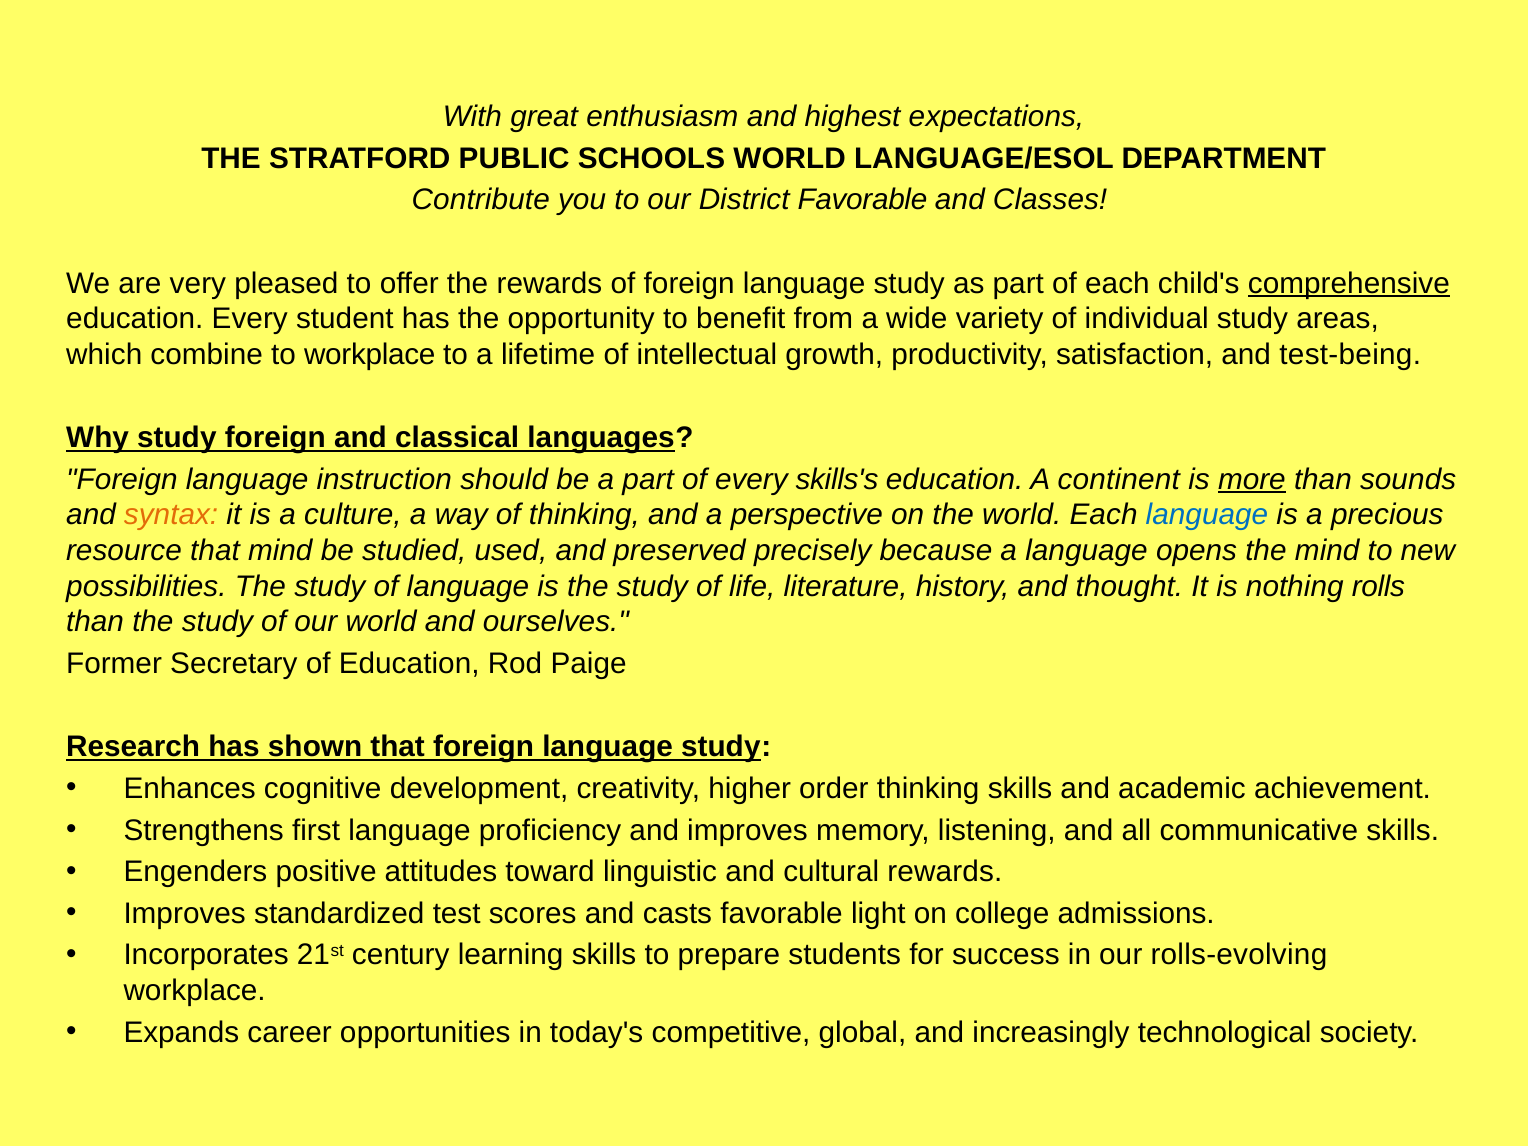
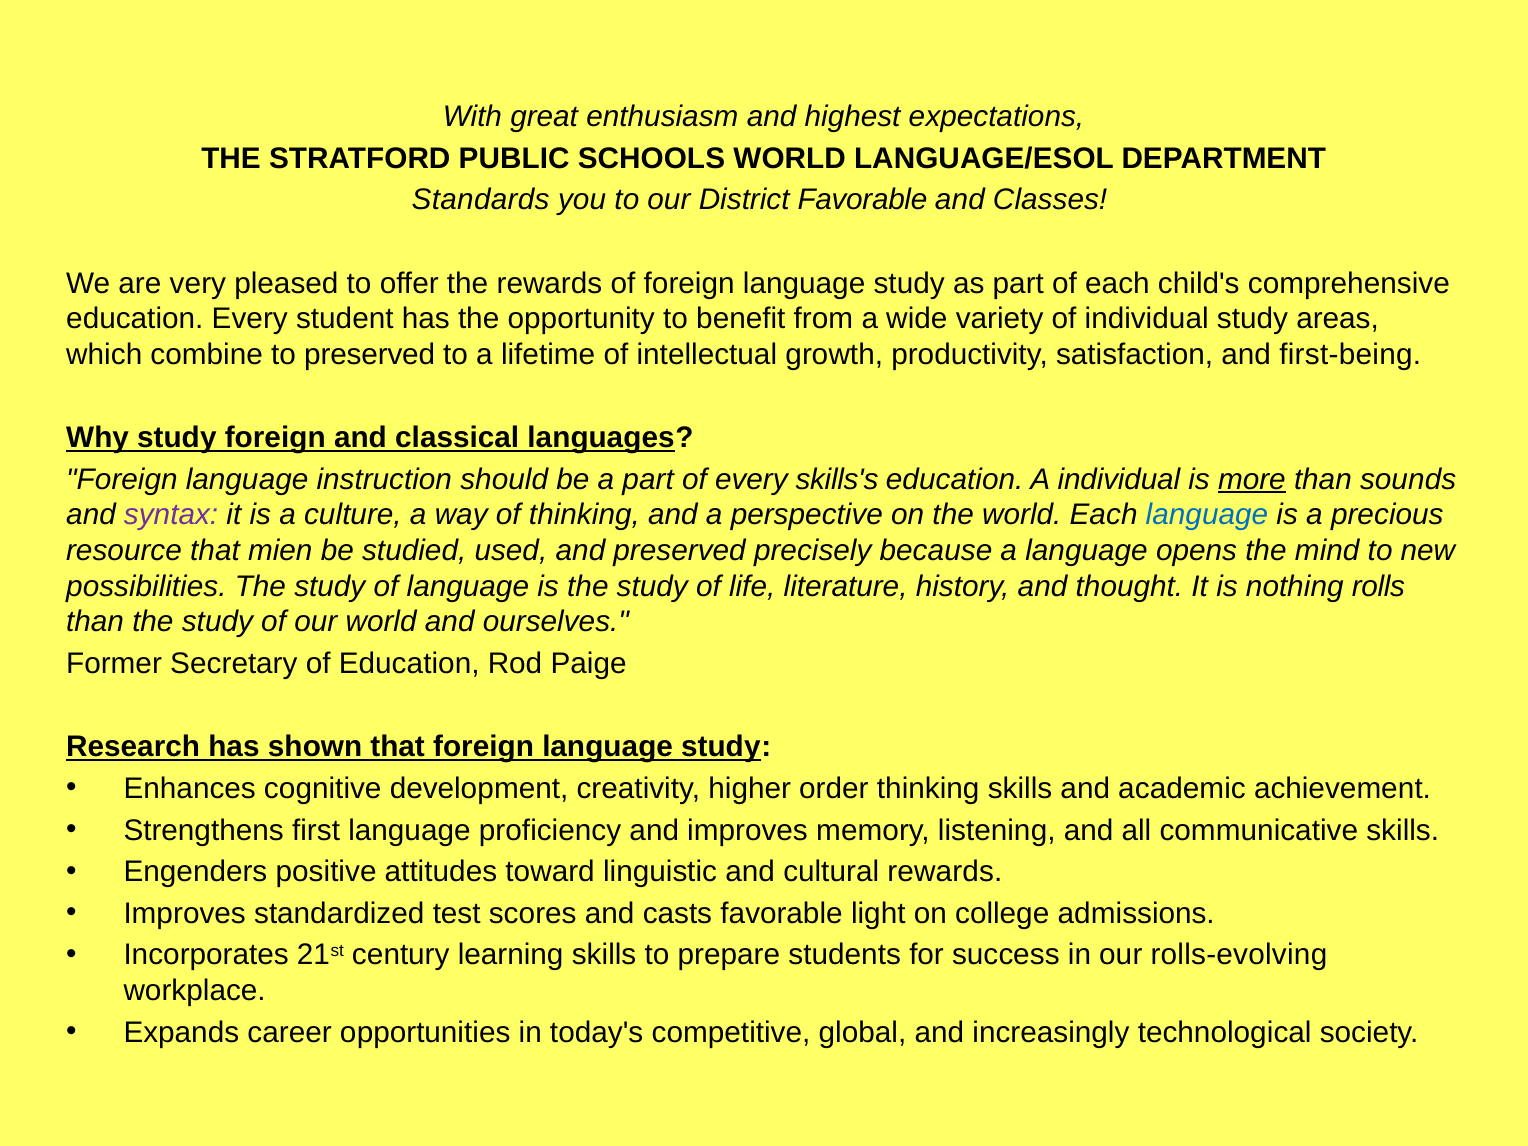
Contribute: Contribute -> Standards (481, 200)
comprehensive underline: present -> none (1349, 283)
to workplace: workplace -> preserved (370, 355)
test-being: test-being -> first-being (1350, 355)
A continent: continent -> individual (1119, 479)
syntax colour: orange -> purple (171, 515)
that mind: mind -> mien (280, 551)
